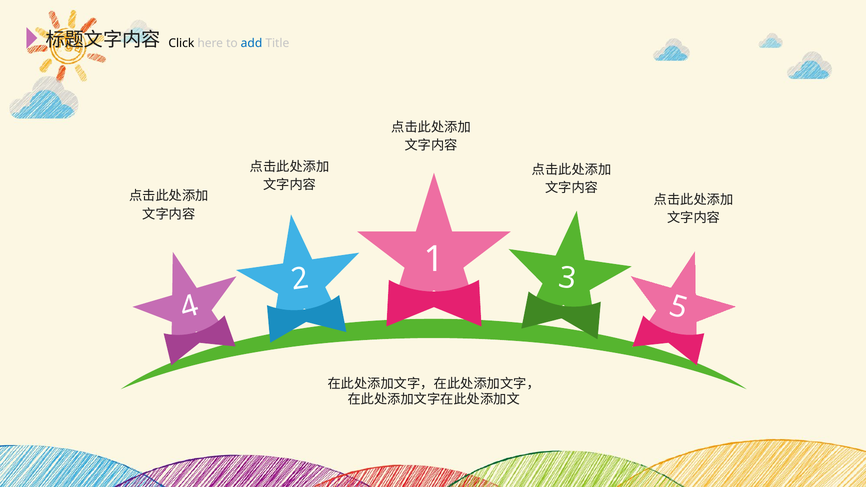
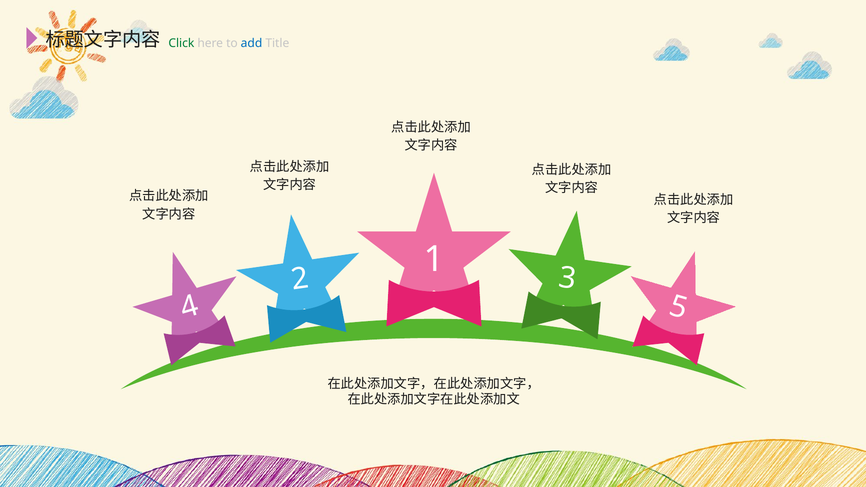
Click colour: black -> green (181, 43)
